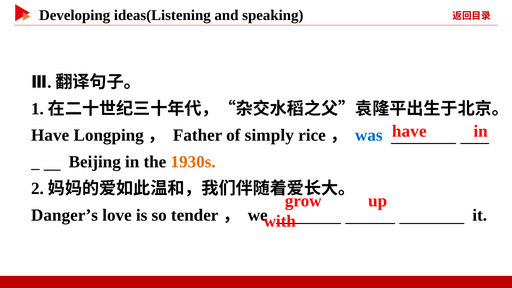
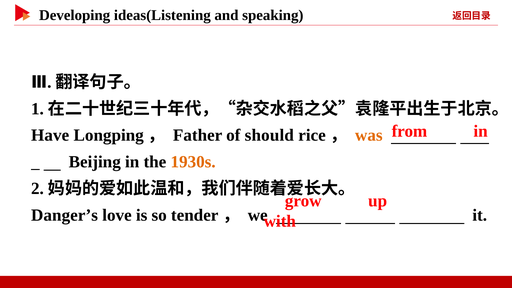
have: have -> from (409, 131)
simply: simply -> should (269, 135)
was colour: blue -> orange (369, 135)
